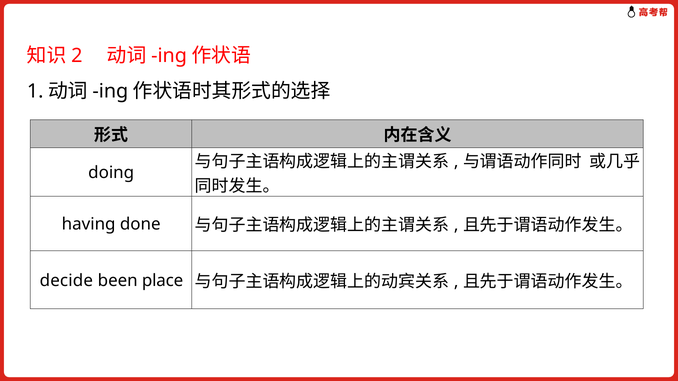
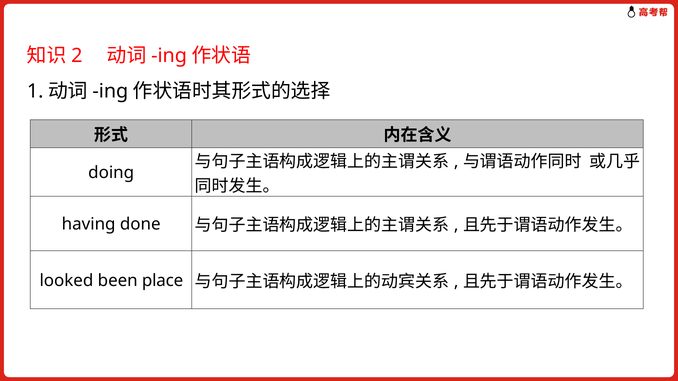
decide: decide -> looked (66, 281)
